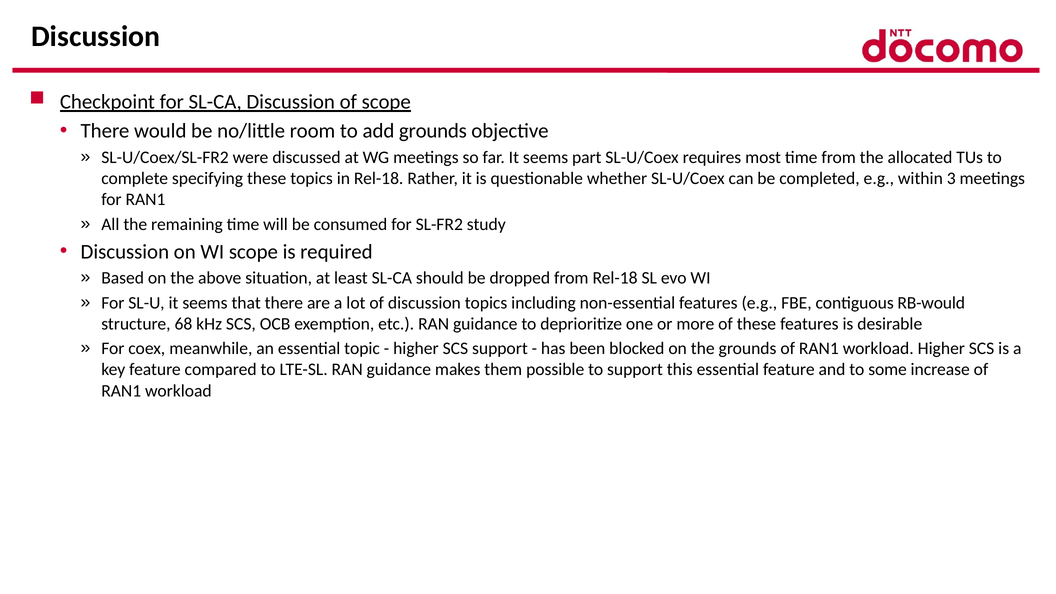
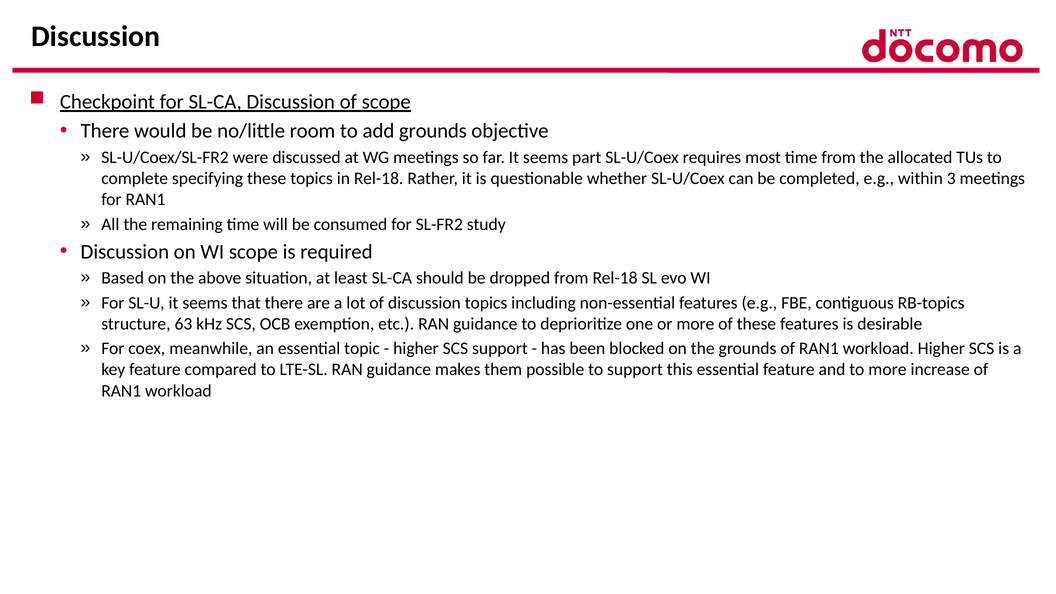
RB-would: RB-would -> RB-topics (931, 303)
68: 68 -> 63 (183, 324)
to some: some -> more (887, 370)
